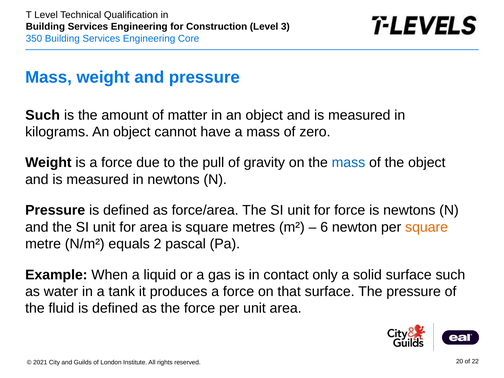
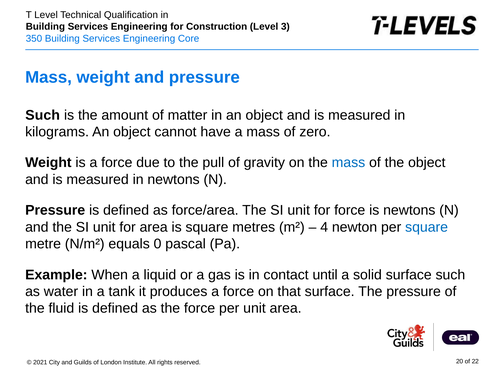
6: 6 -> 4 (324, 227)
square colour: orange -> blue (427, 227)
2: 2 -> 0 (158, 244)
only: only -> until (325, 275)
